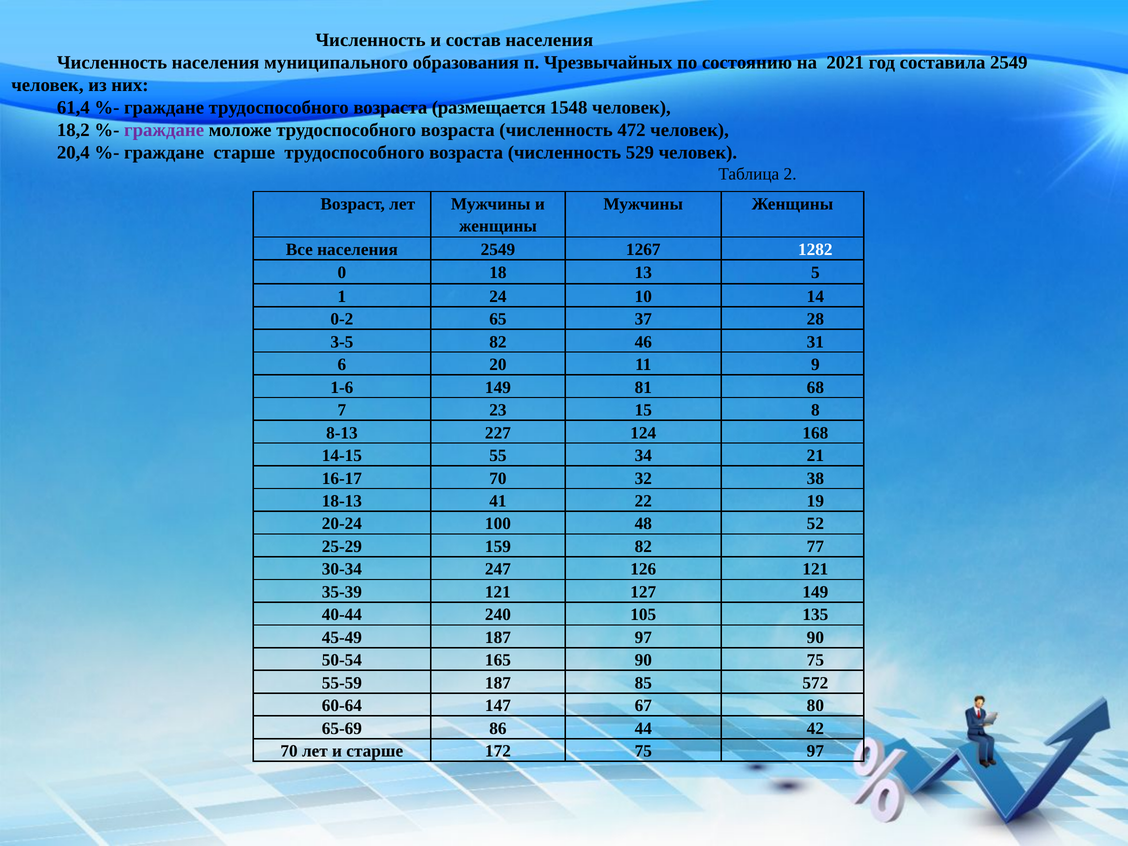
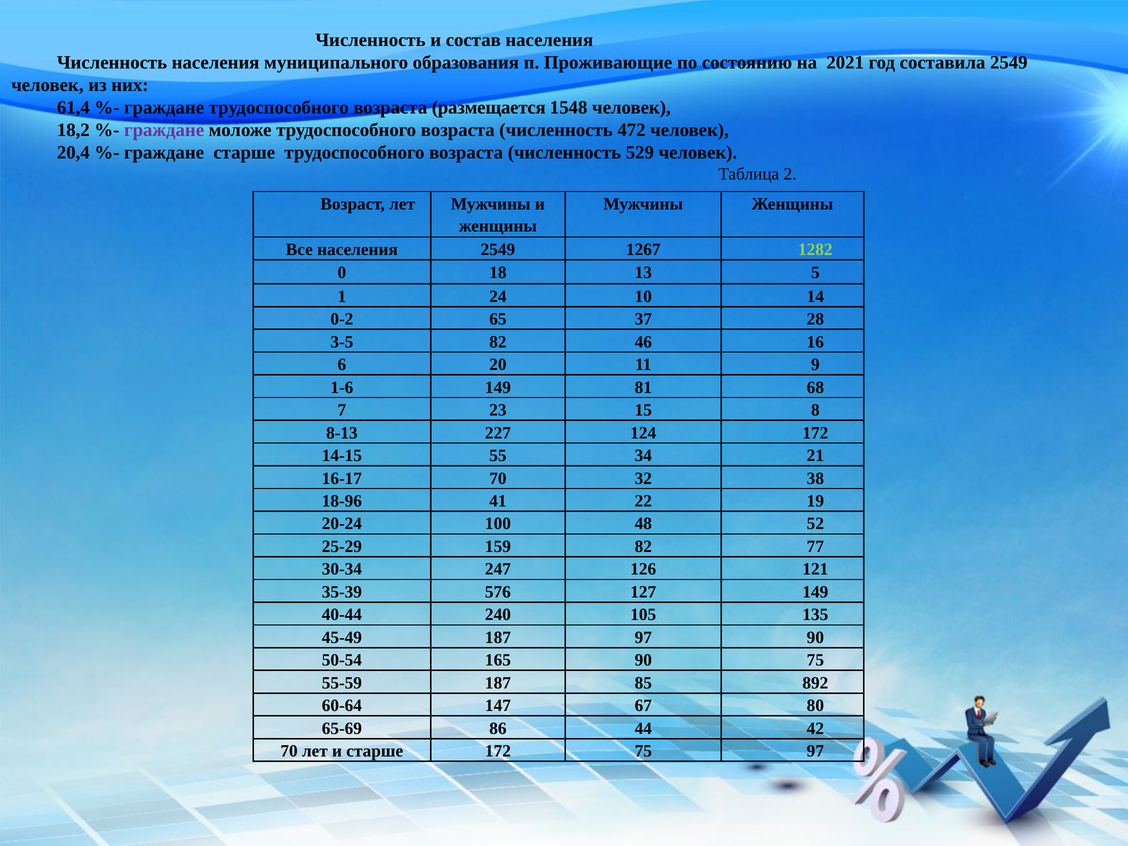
Чрезвычайных: Чрезвычайных -> Проживающие (608, 62)
1282 colour: white -> light green (815, 250)
31: 31 -> 16 (815, 342)
124 168: 168 -> 172 (815, 433)
18-13: 18-13 -> 18-96 (342, 501)
35-39 121: 121 -> 576 (498, 592)
572: 572 -> 892 (815, 683)
